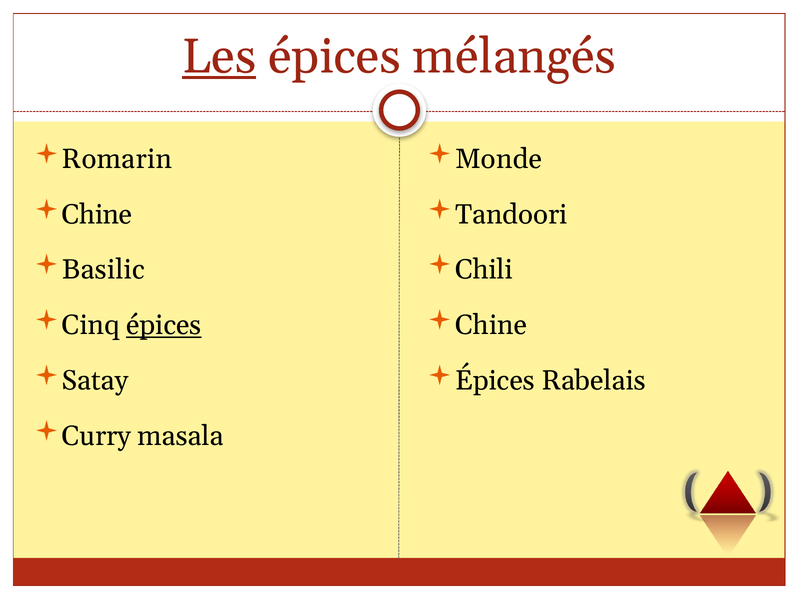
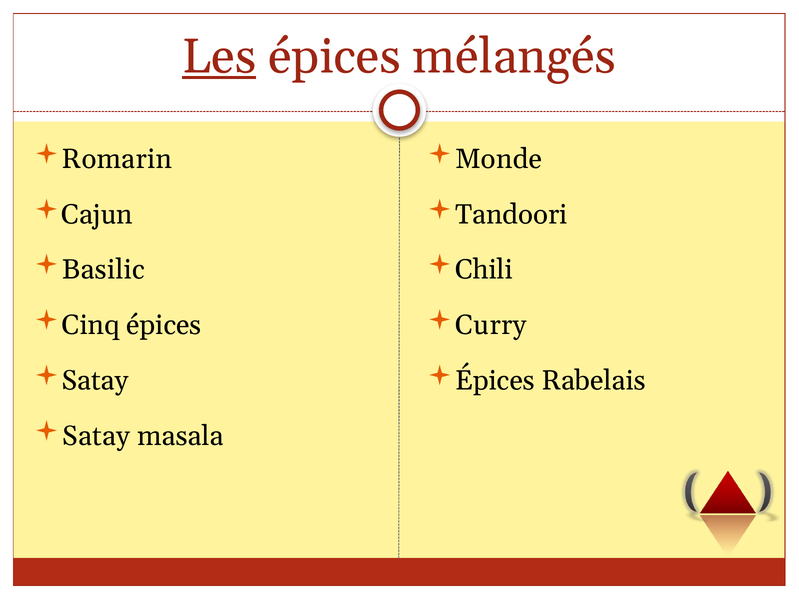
Chine: Chine -> Cajun (97, 214)
épices underline: present -> none (164, 325)
Chine: Chine -> Curry (491, 325)
Curry: Curry -> Satay (96, 436)
